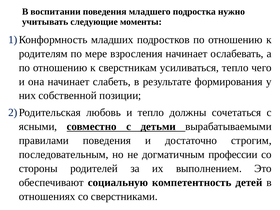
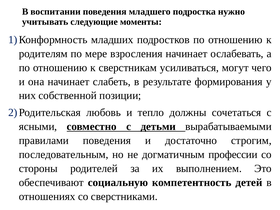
усиливаться тепло: тепло -> могут (235, 68)
